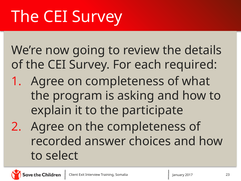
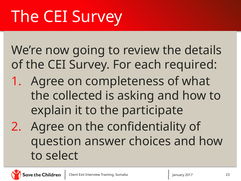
program: program -> collected (77, 96)
the completeness: completeness -> confidentiality (147, 127)
recorded: recorded -> question (56, 141)
